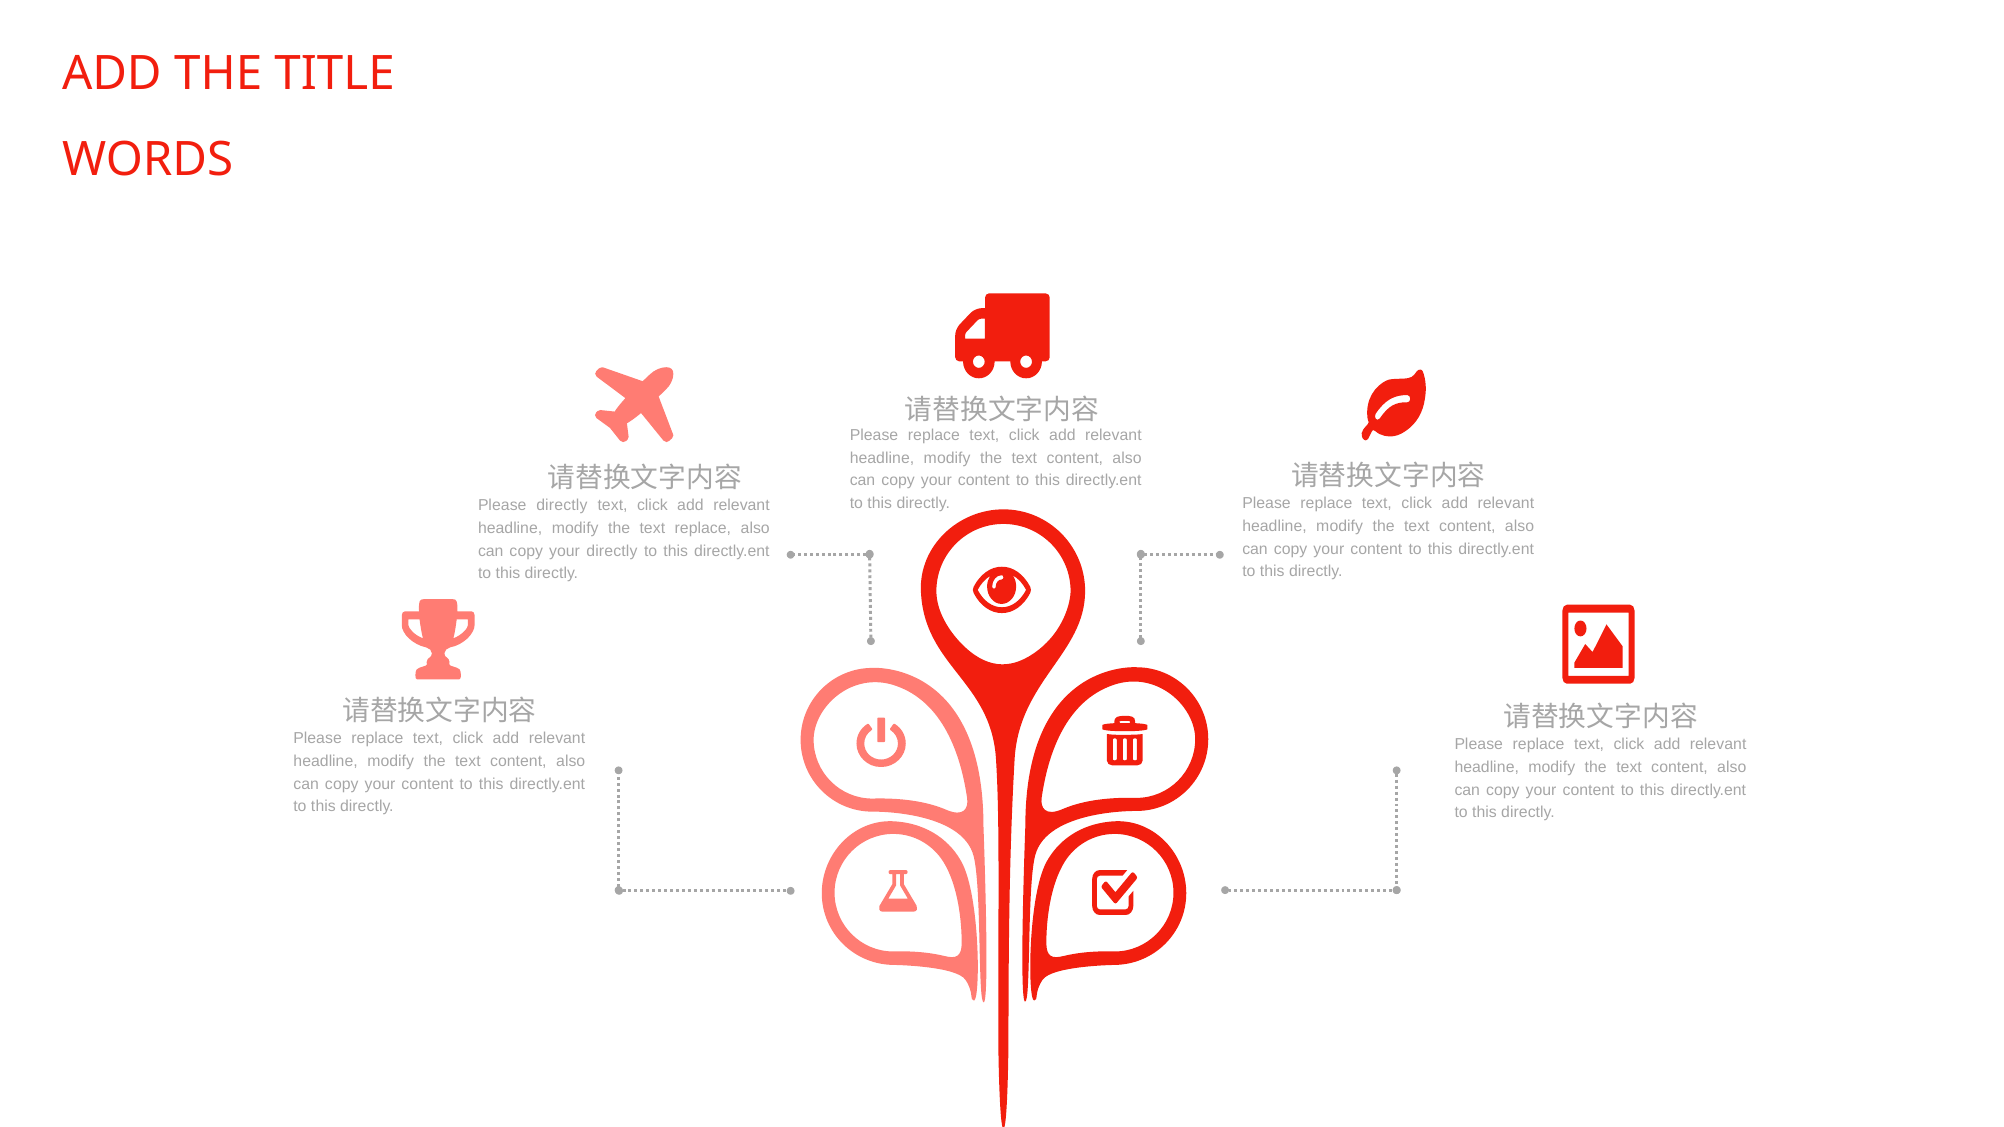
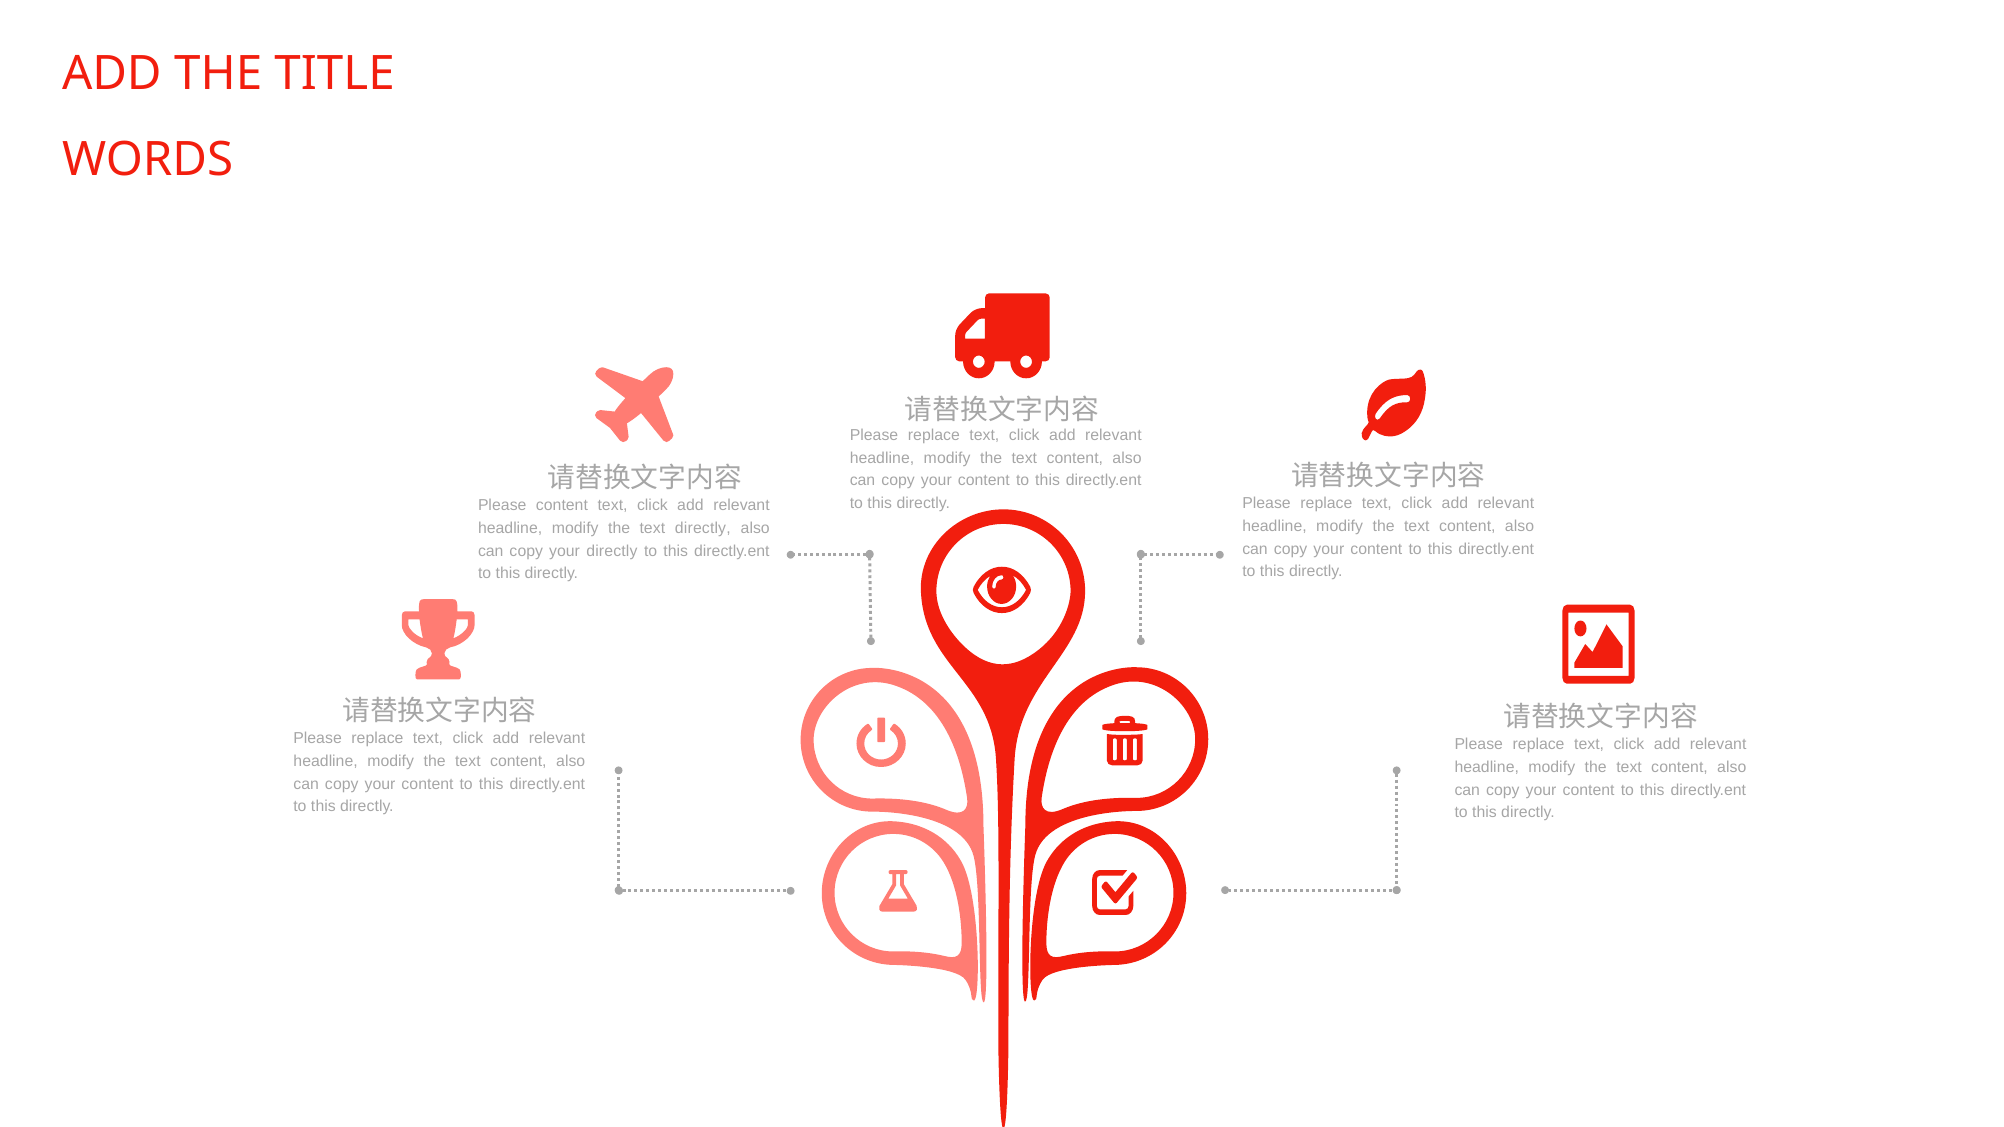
Please directly: directly -> content (562, 506)
text replace: replace -> directly (703, 528)
